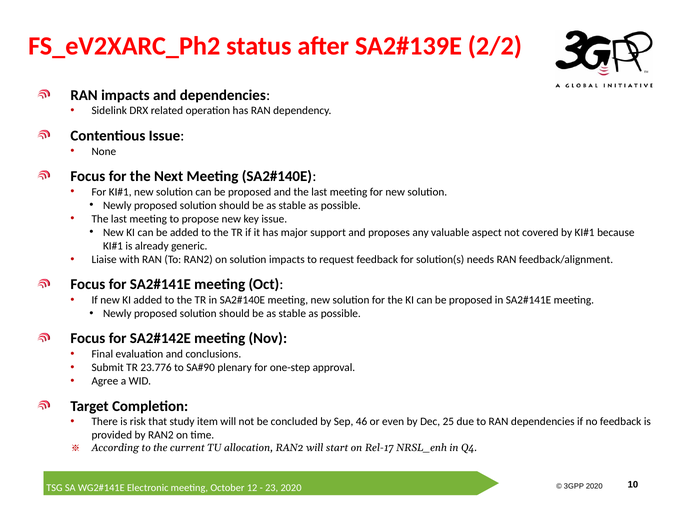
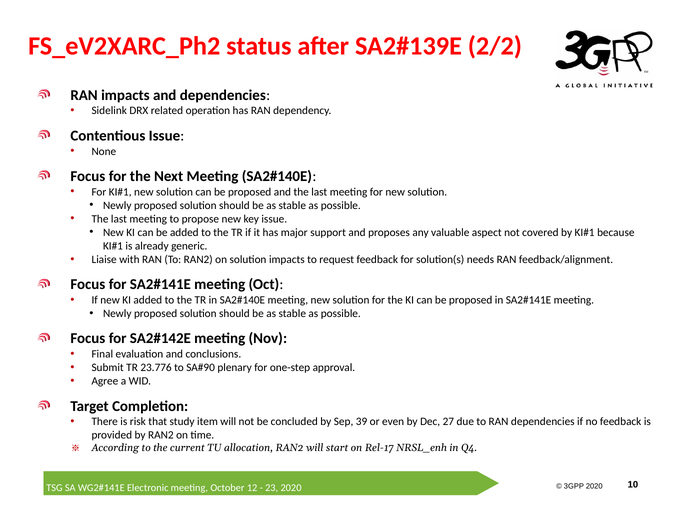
46: 46 -> 39 (362, 421)
25: 25 -> 27 (448, 421)
